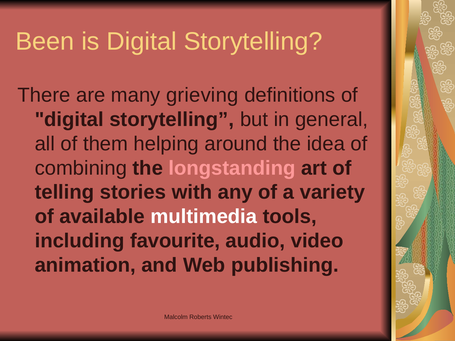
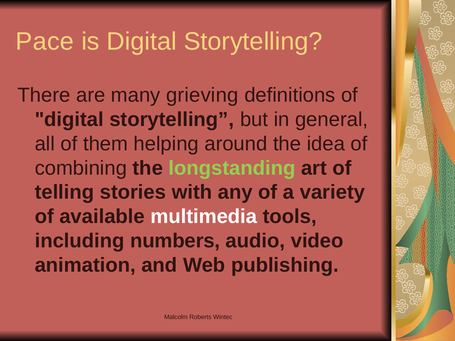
Been: Been -> Pace (45, 41)
longstanding colour: pink -> light green (232, 168)
favourite: favourite -> numbers (175, 241)
